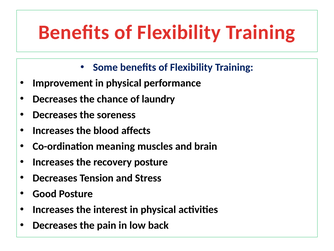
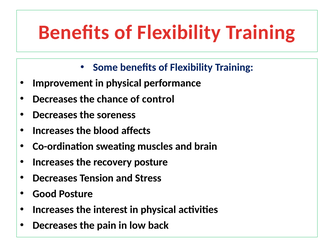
laundry: laundry -> control (158, 99)
meaning: meaning -> sweating (116, 146)
